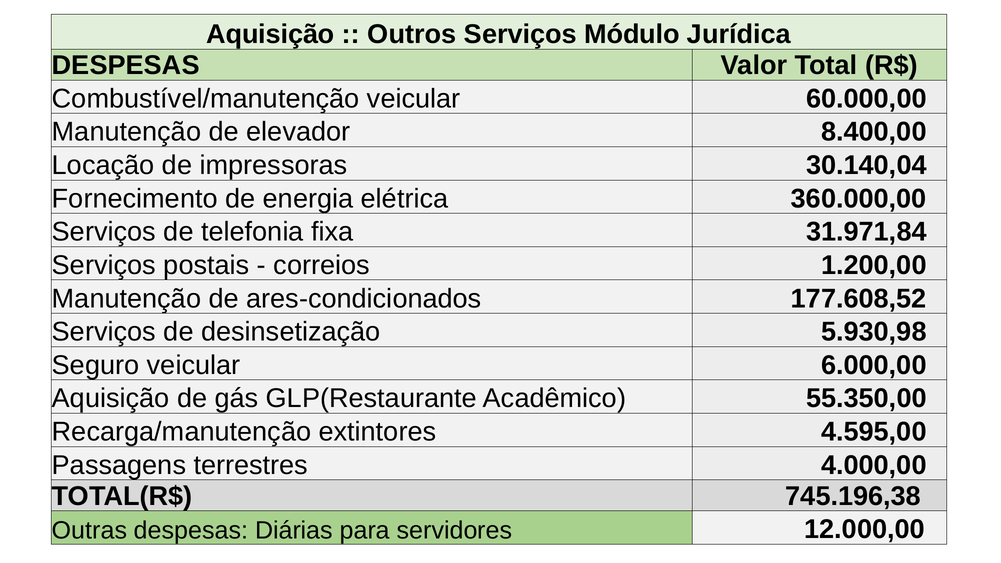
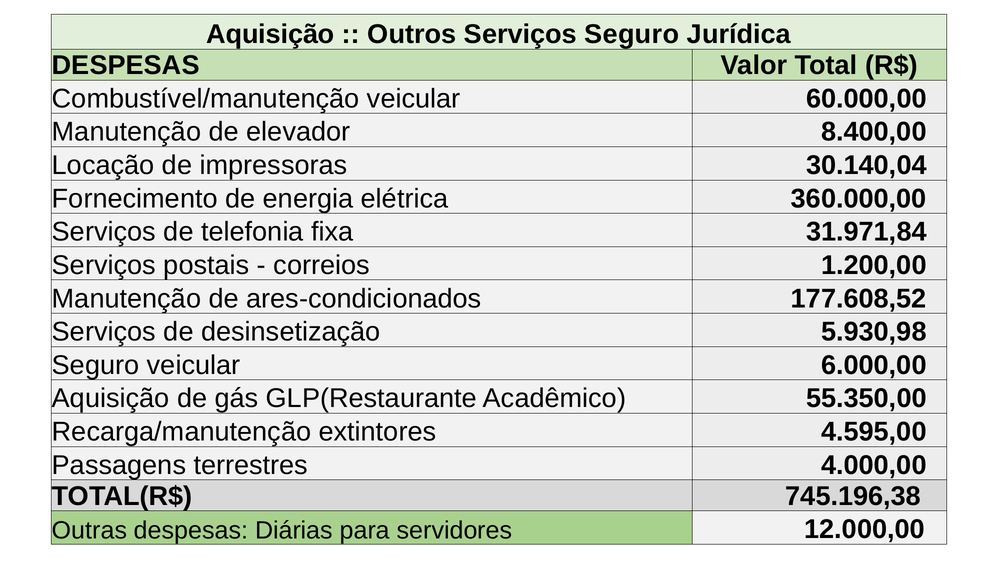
Serviços Módulo: Módulo -> Seguro (632, 34)
